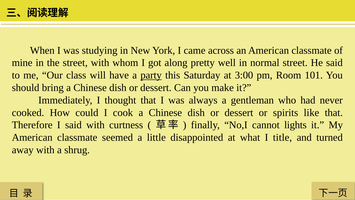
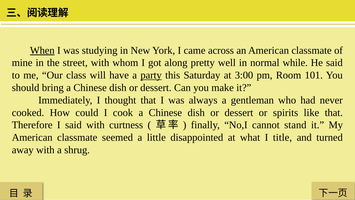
When underline: none -> present (42, 50)
normal street: street -> while (295, 63)
lights: lights -> stand (295, 125)
